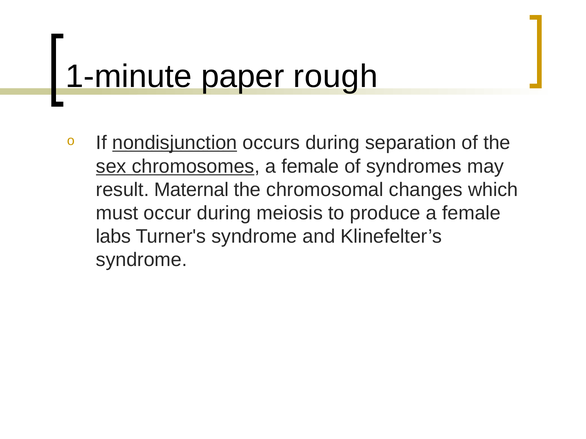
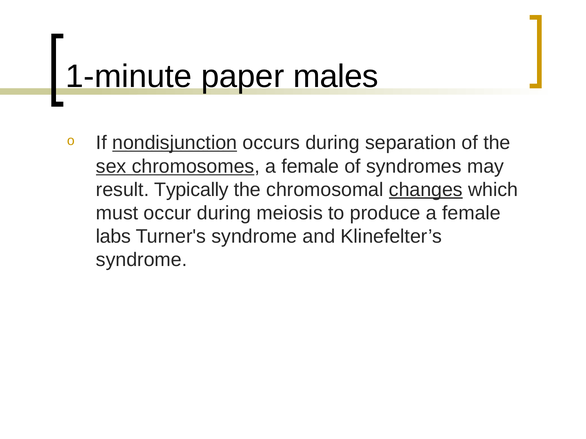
rough: rough -> males (336, 77)
Maternal: Maternal -> Typically (192, 190)
changes underline: none -> present (426, 190)
